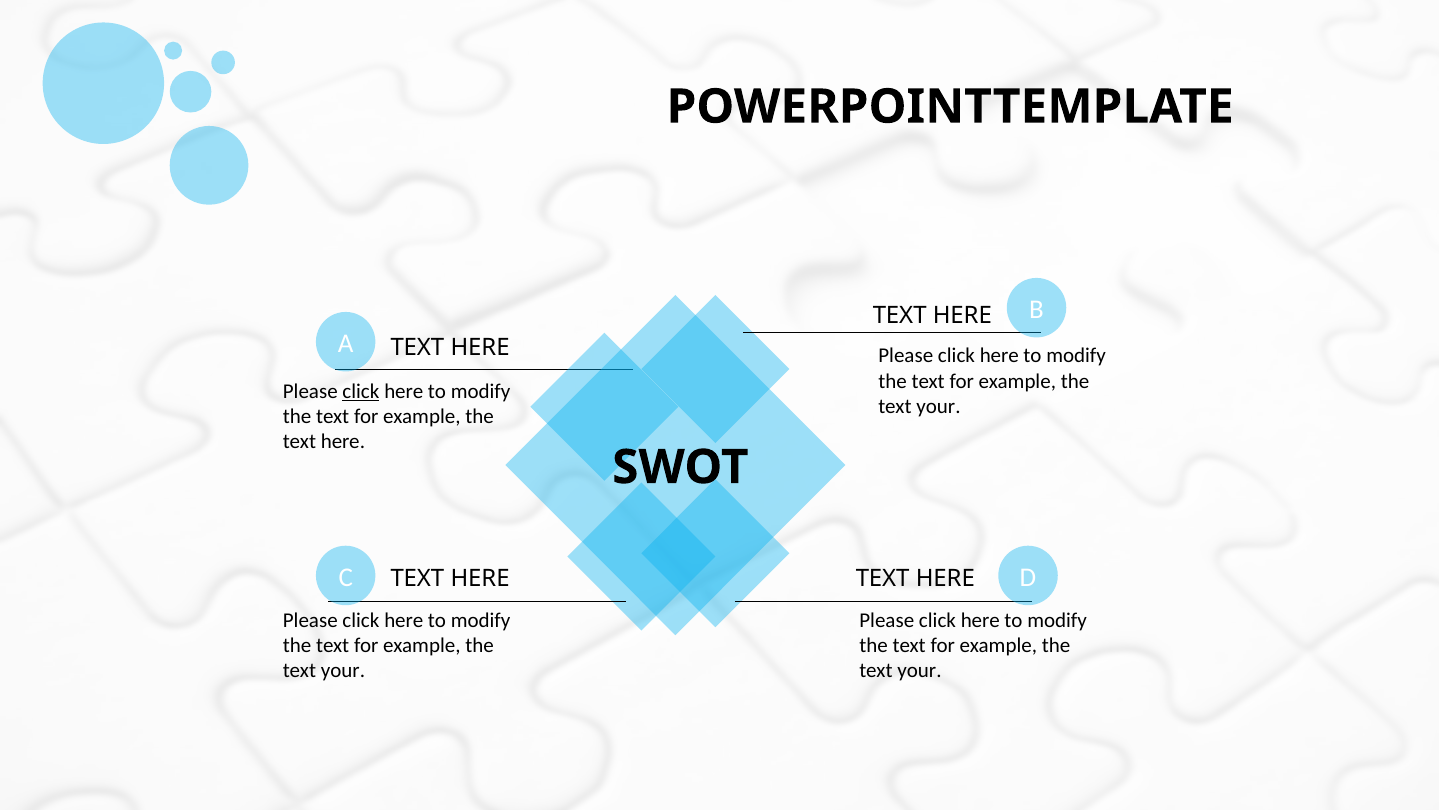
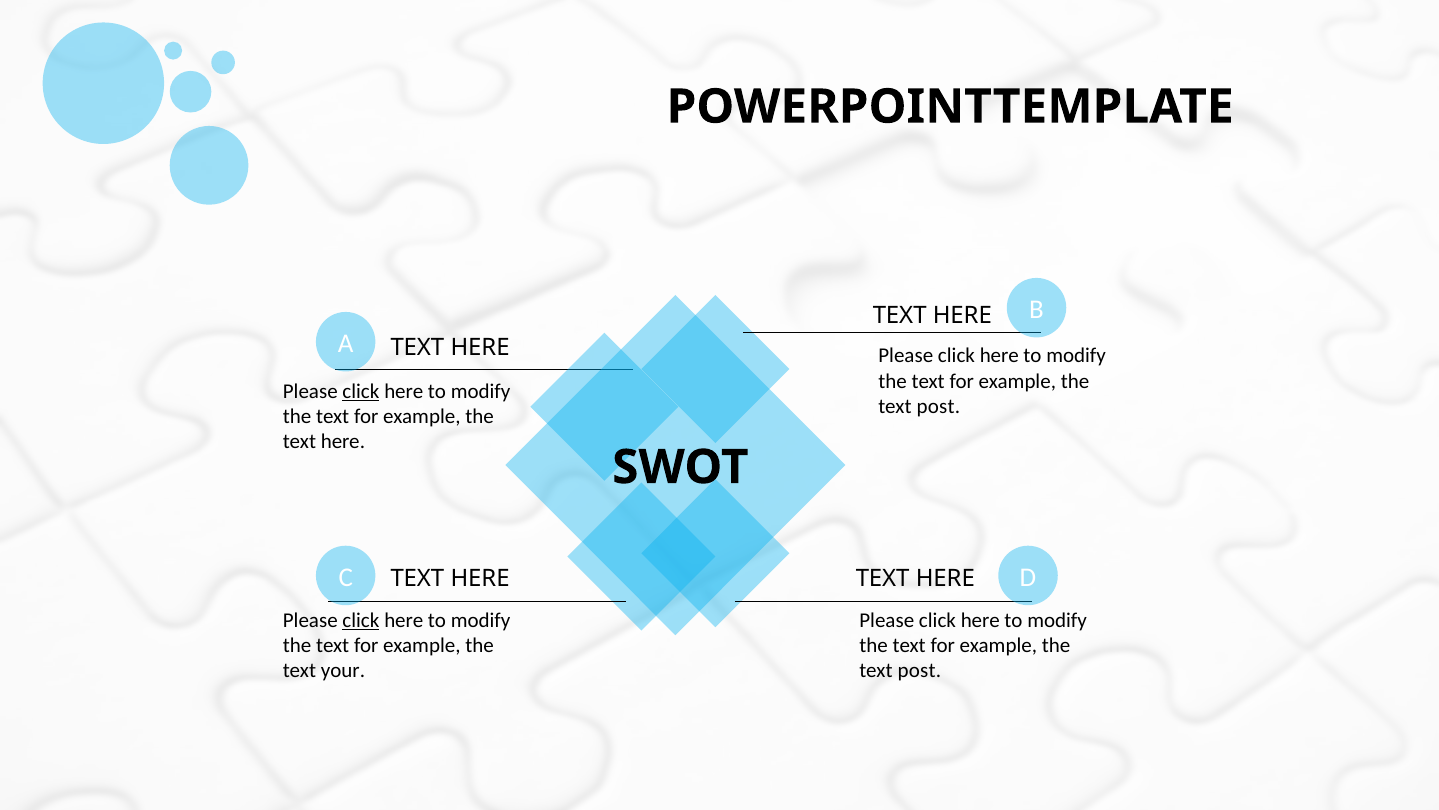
your: your -> post (938, 406)
click underline: none -> present (361, 620)
your: your -> post (919, 670)
